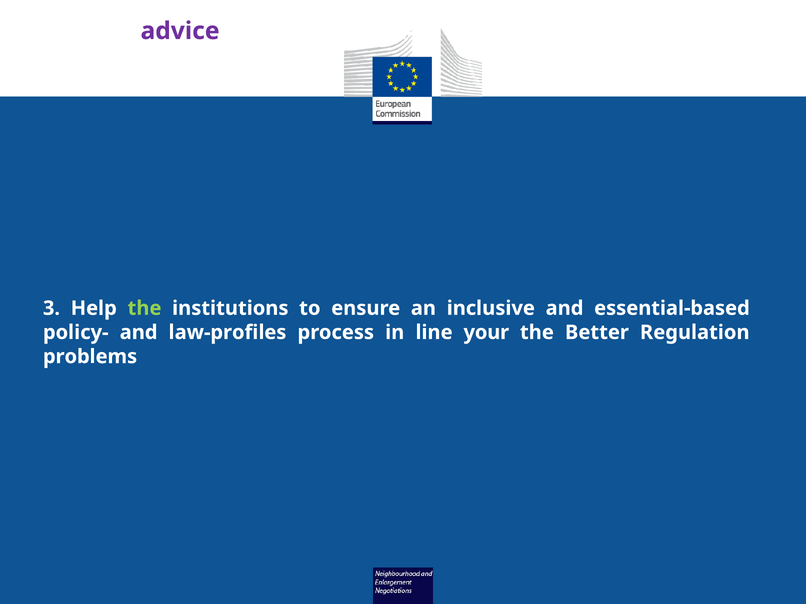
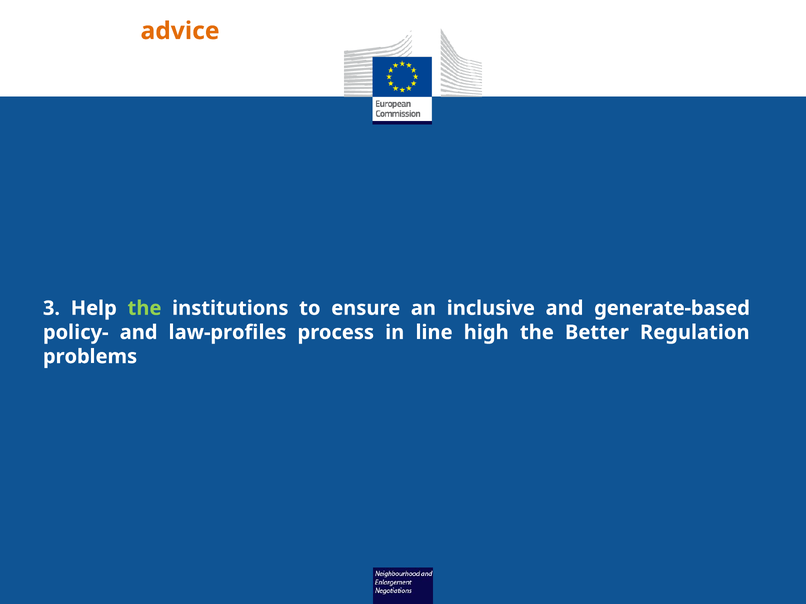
advice colour: purple -> orange (180, 31)
essential-based: essential-based -> generate-based (672, 308)
your: your -> high (486, 333)
